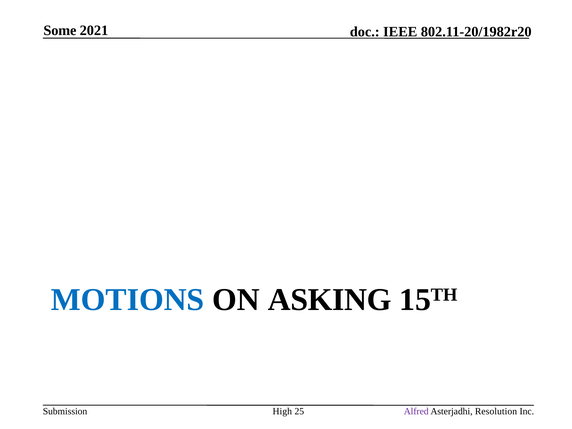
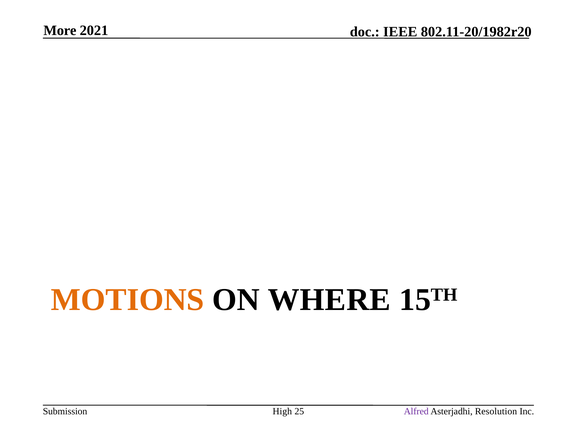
Some: Some -> More (60, 30)
MOTIONS colour: blue -> orange (128, 300)
ASKING: ASKING -> WHERE (329, 300)
